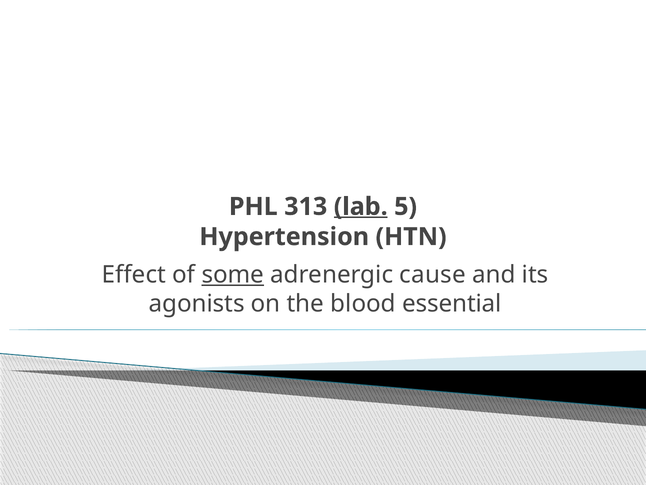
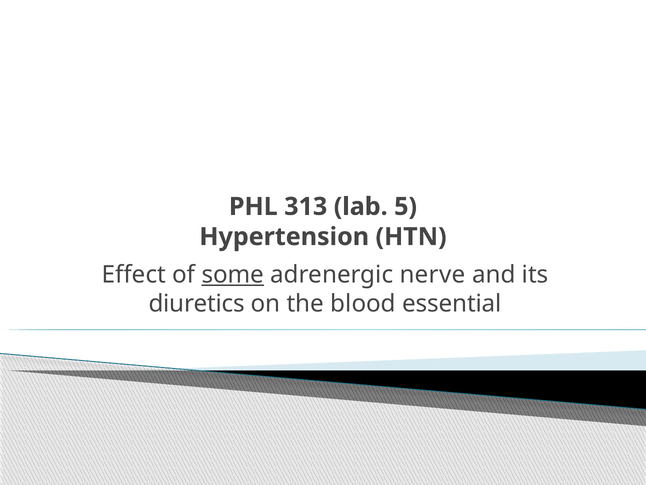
lab underline: present -> none (361, 206)
cause: cause -> nerve (433, 275)
agonists: agonists -> diuretics (197, 304)
